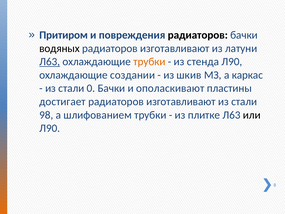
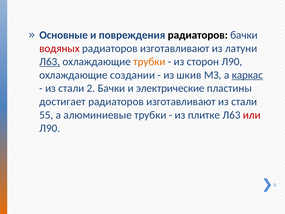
Притиром: Притиром -> Основные (64, 35)
водяных colour: black -> red (60, 48)
стенда: стенда -> сторон (203, 62)
каркас underline: none -> present (247, 75)
0: 0 -> 2 (91, 88)
ополаскивают: ополаскивают -> электрические (170, 88)
98: 98 -> 55 (46, 115)
шлифованием: шлифованием -> алюминиевые (98, 115)
или colour: black -> red (252, 115)
